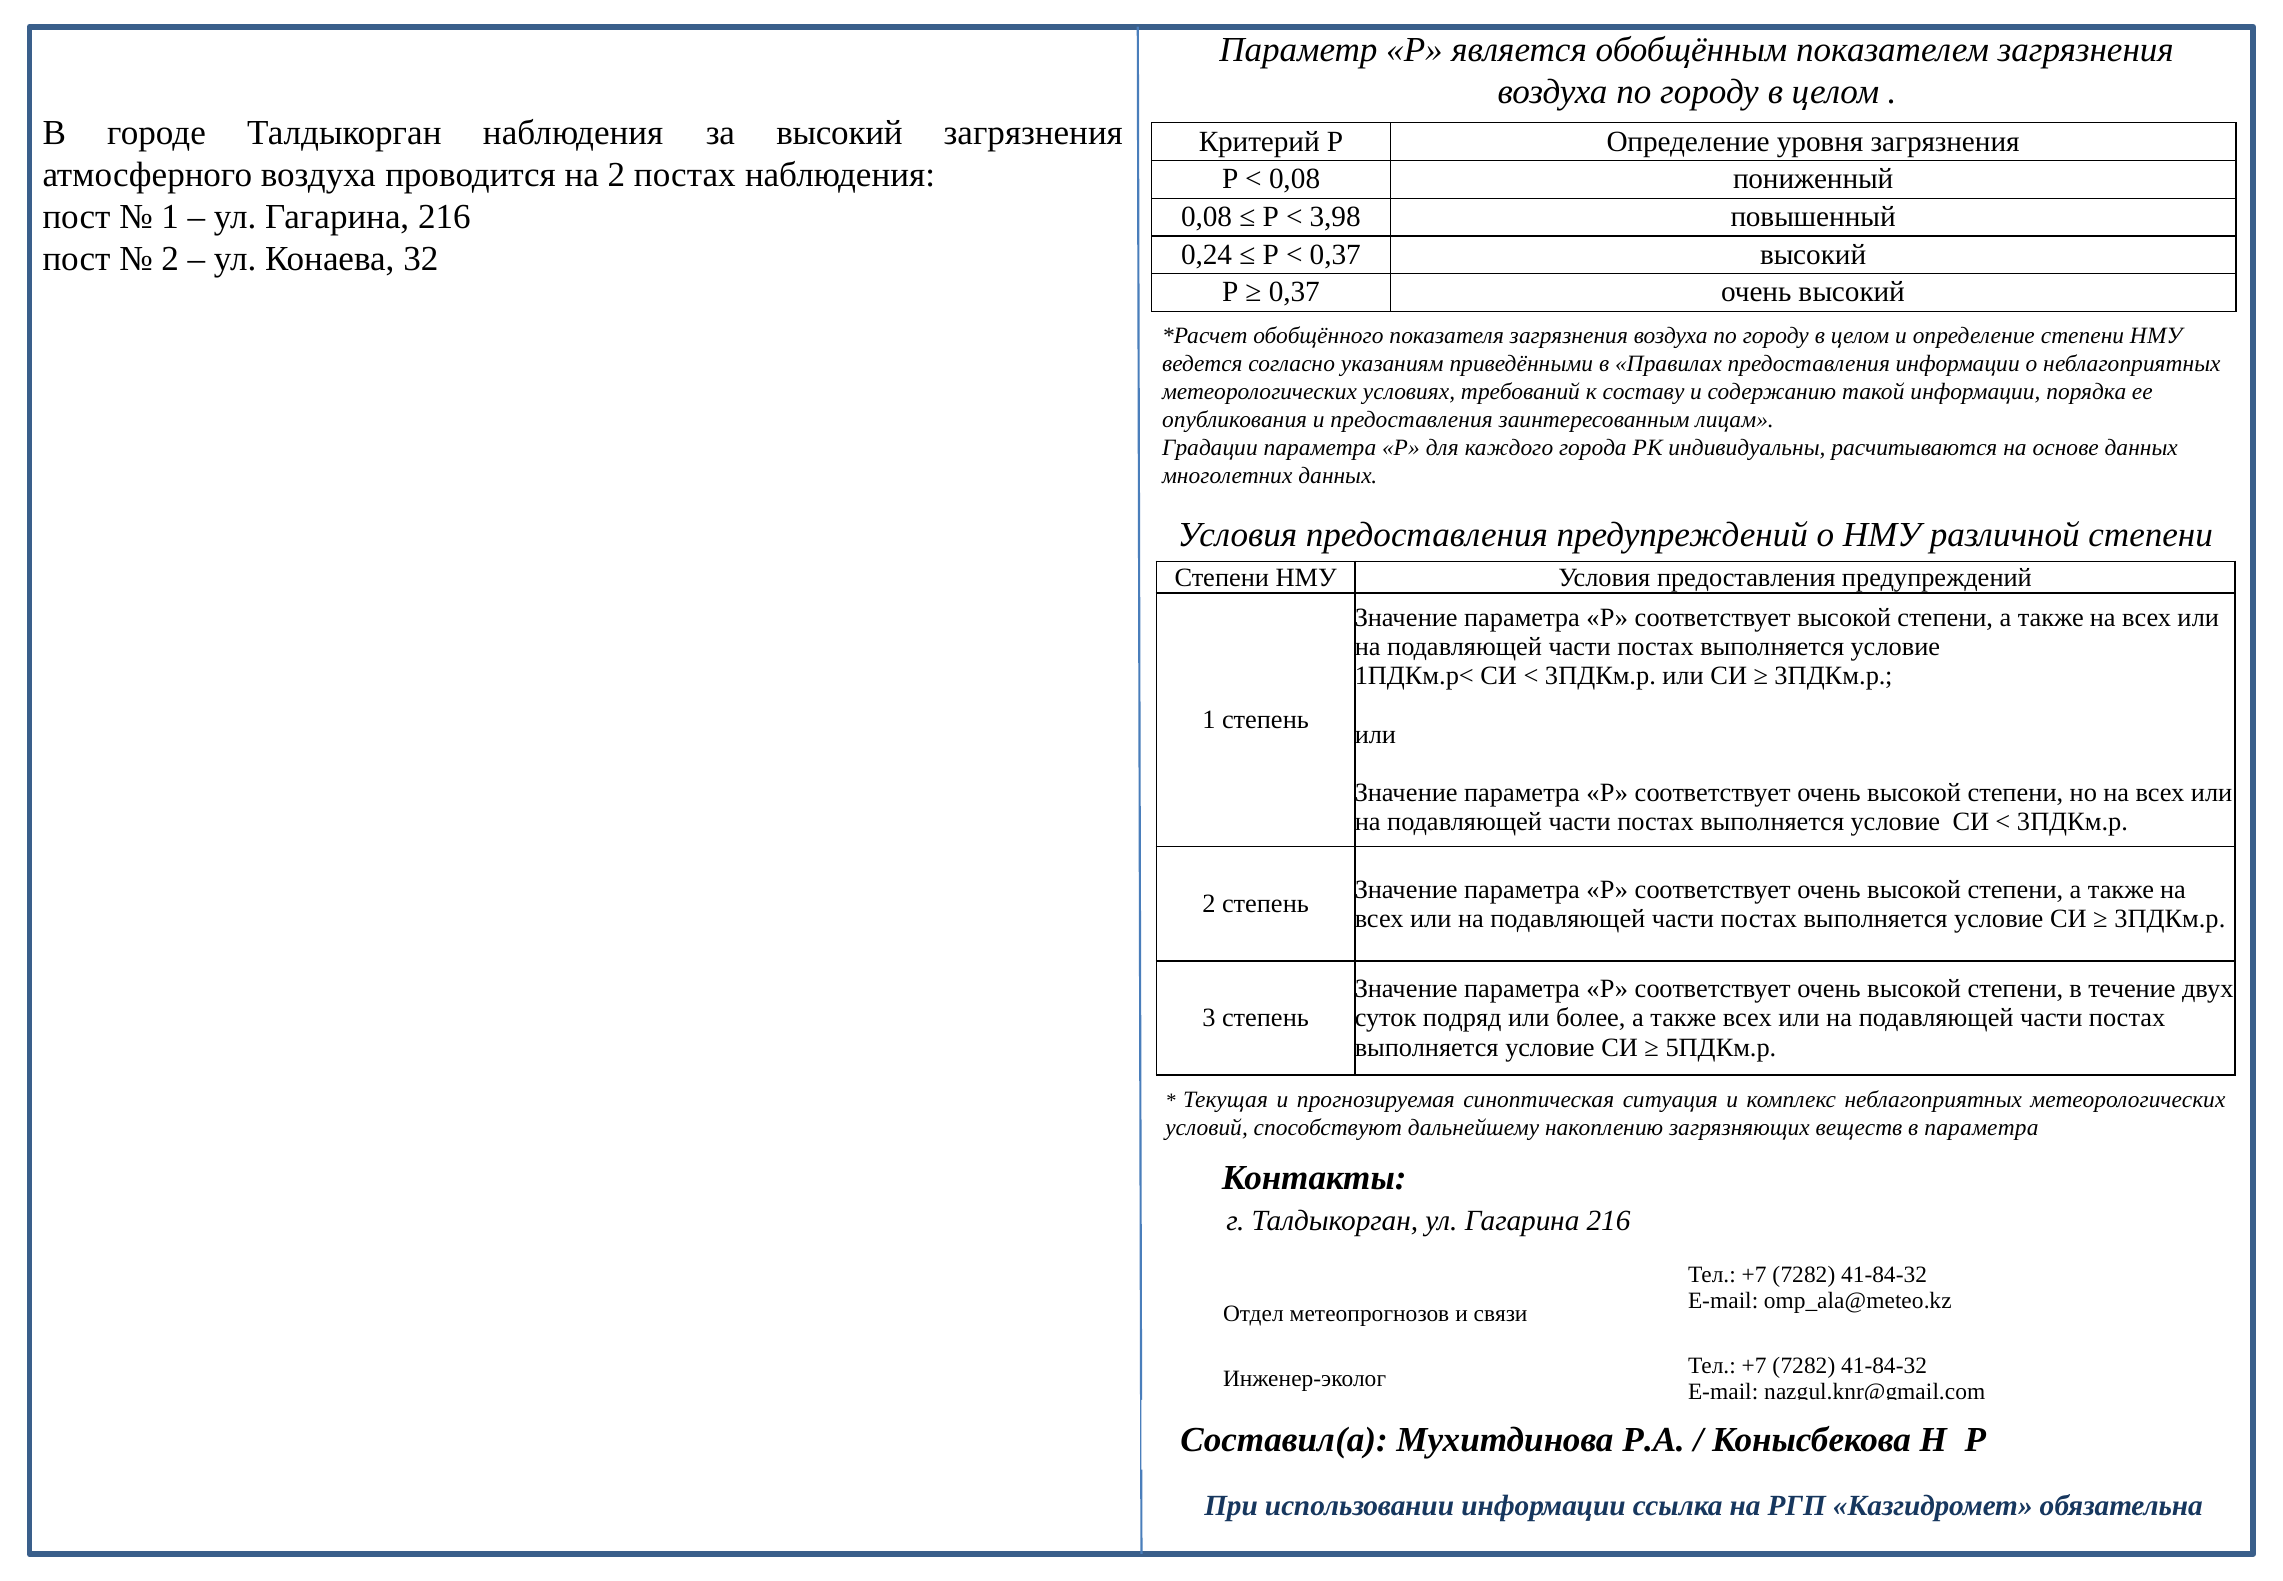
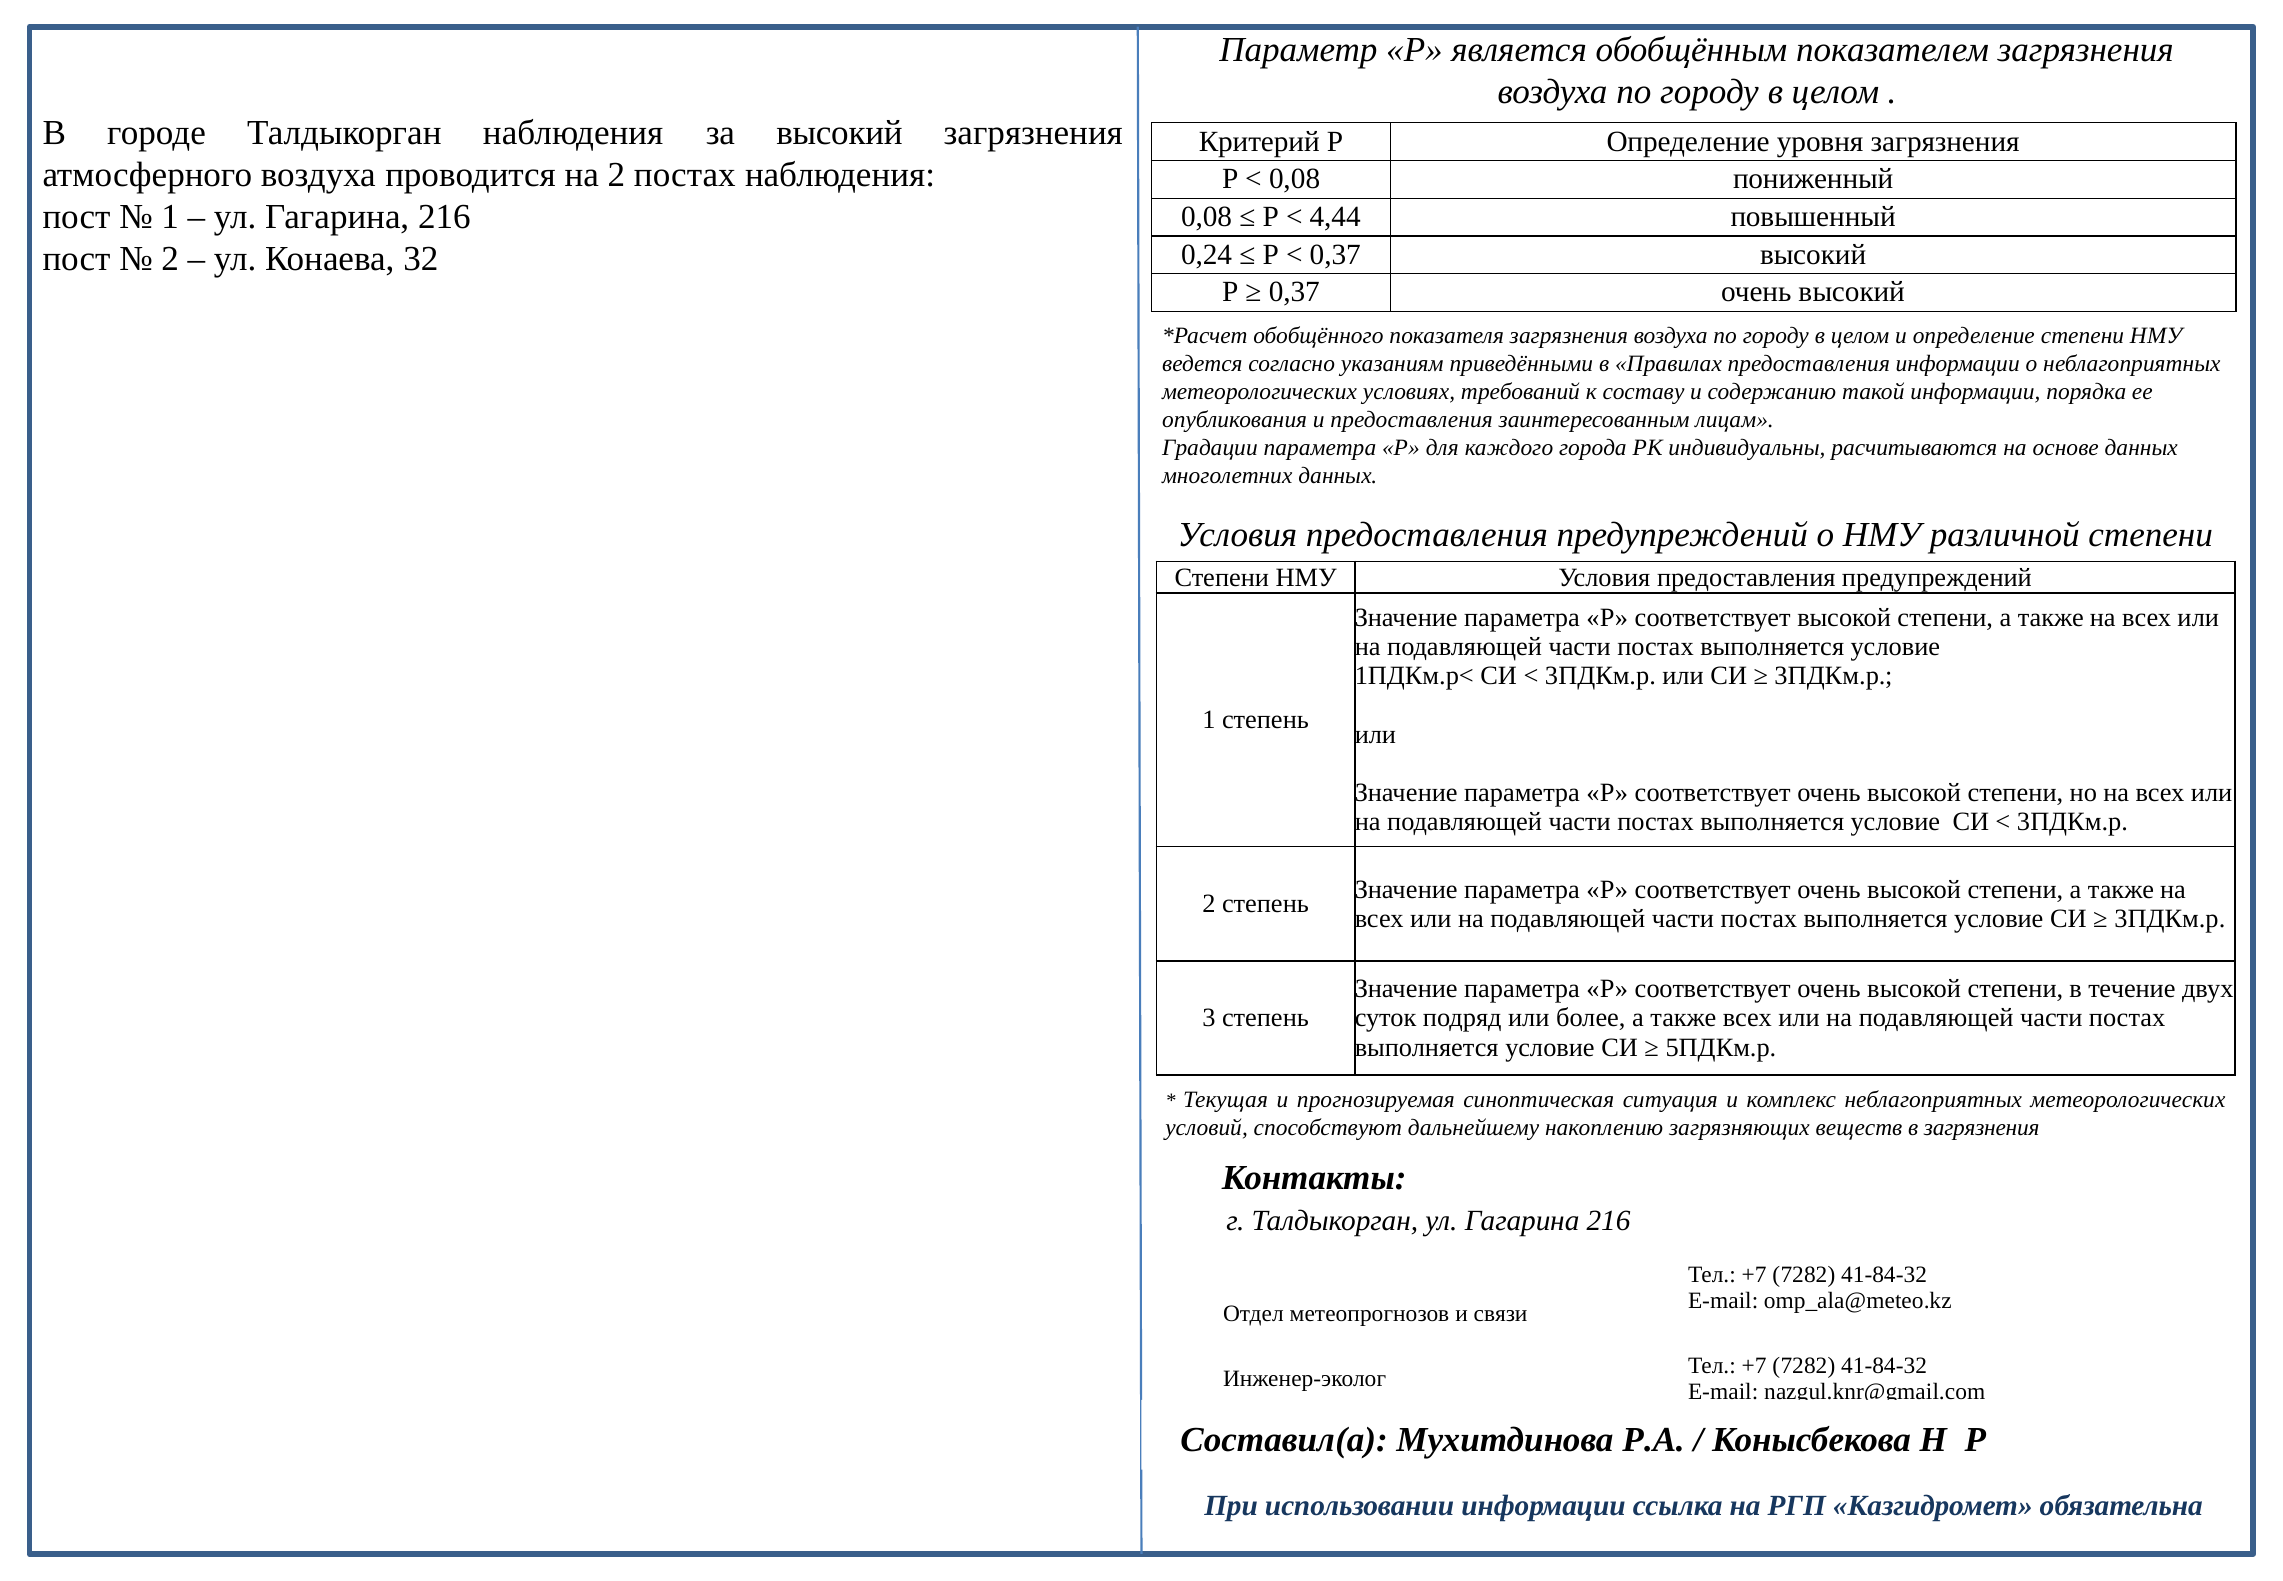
3,98: 3,98 -> 4,44 (1335, 217)
в параметра: параметра -> загрязнения (1982, 1128)
